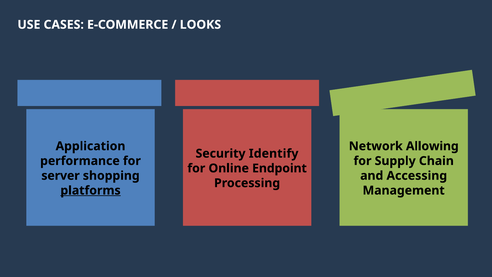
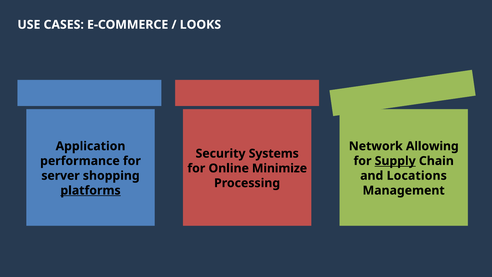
Identify: Identify -> Systems (274, 153)
Supply underline: none -> present (395, 161)
Endpoint: Endpoint -> Minimize (279, 168)
Accessing: Accessing -> Locations (417, 176)
